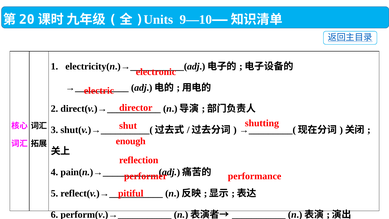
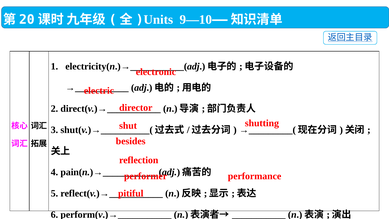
enough: enough -> besides (131, 141)
